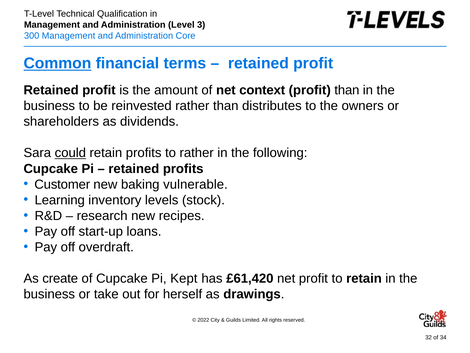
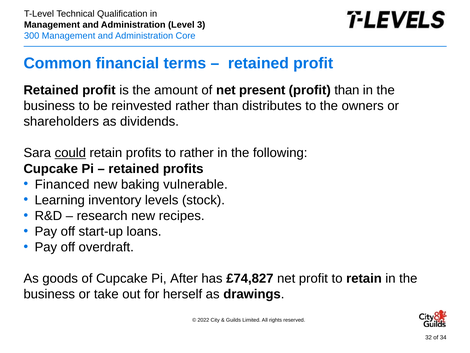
Common underline: present -> none (57, 63)
context: context -> present (262, 90)
Customer: Customer -> Financed (62, 184)
create: create -> goods (60, 278)
Kept: Kept -> After (184, 278)
£61,420: £61,420 -> £74,827 (250, 278)
